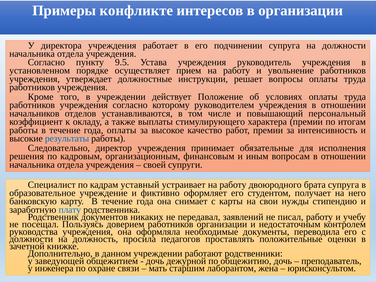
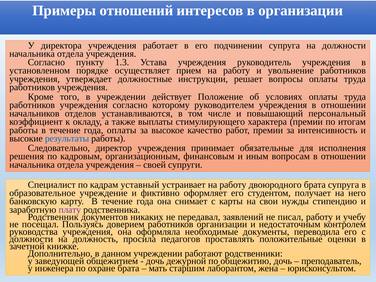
конфликте: конфликте -> отношений (136, 10)
9.5: 9.5 -> 1.3 (122, 62)
плату colour: blue -> purple (70, 210)
охране связи: связи -> брата (128, 268)
